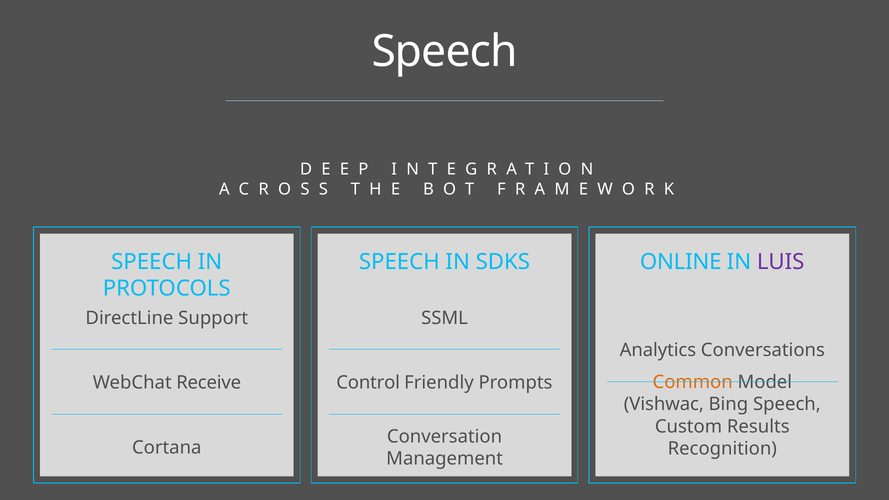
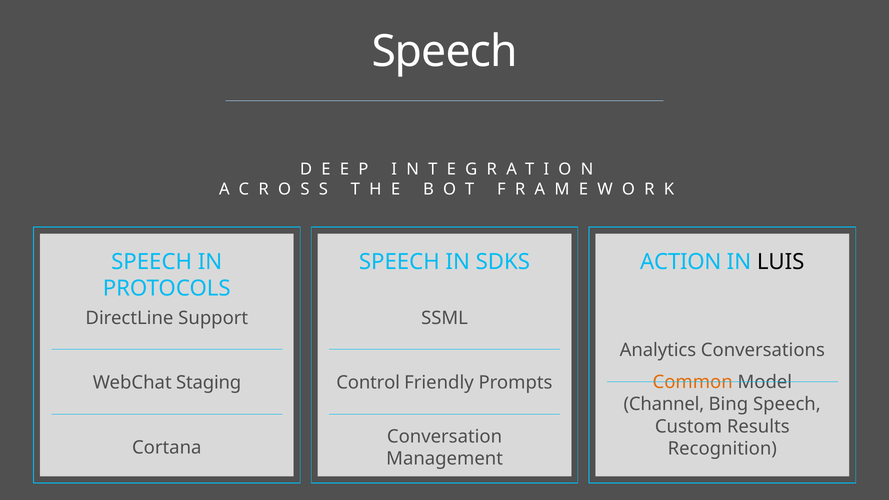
ONLINE: ONLINE -> ACTION (681, 262)
LUIS colour: purple -> black (781, 262)
Receive: Receive -> Staging (209, 383)
Vishwac: Vishwac -> Channel (664, 404)
